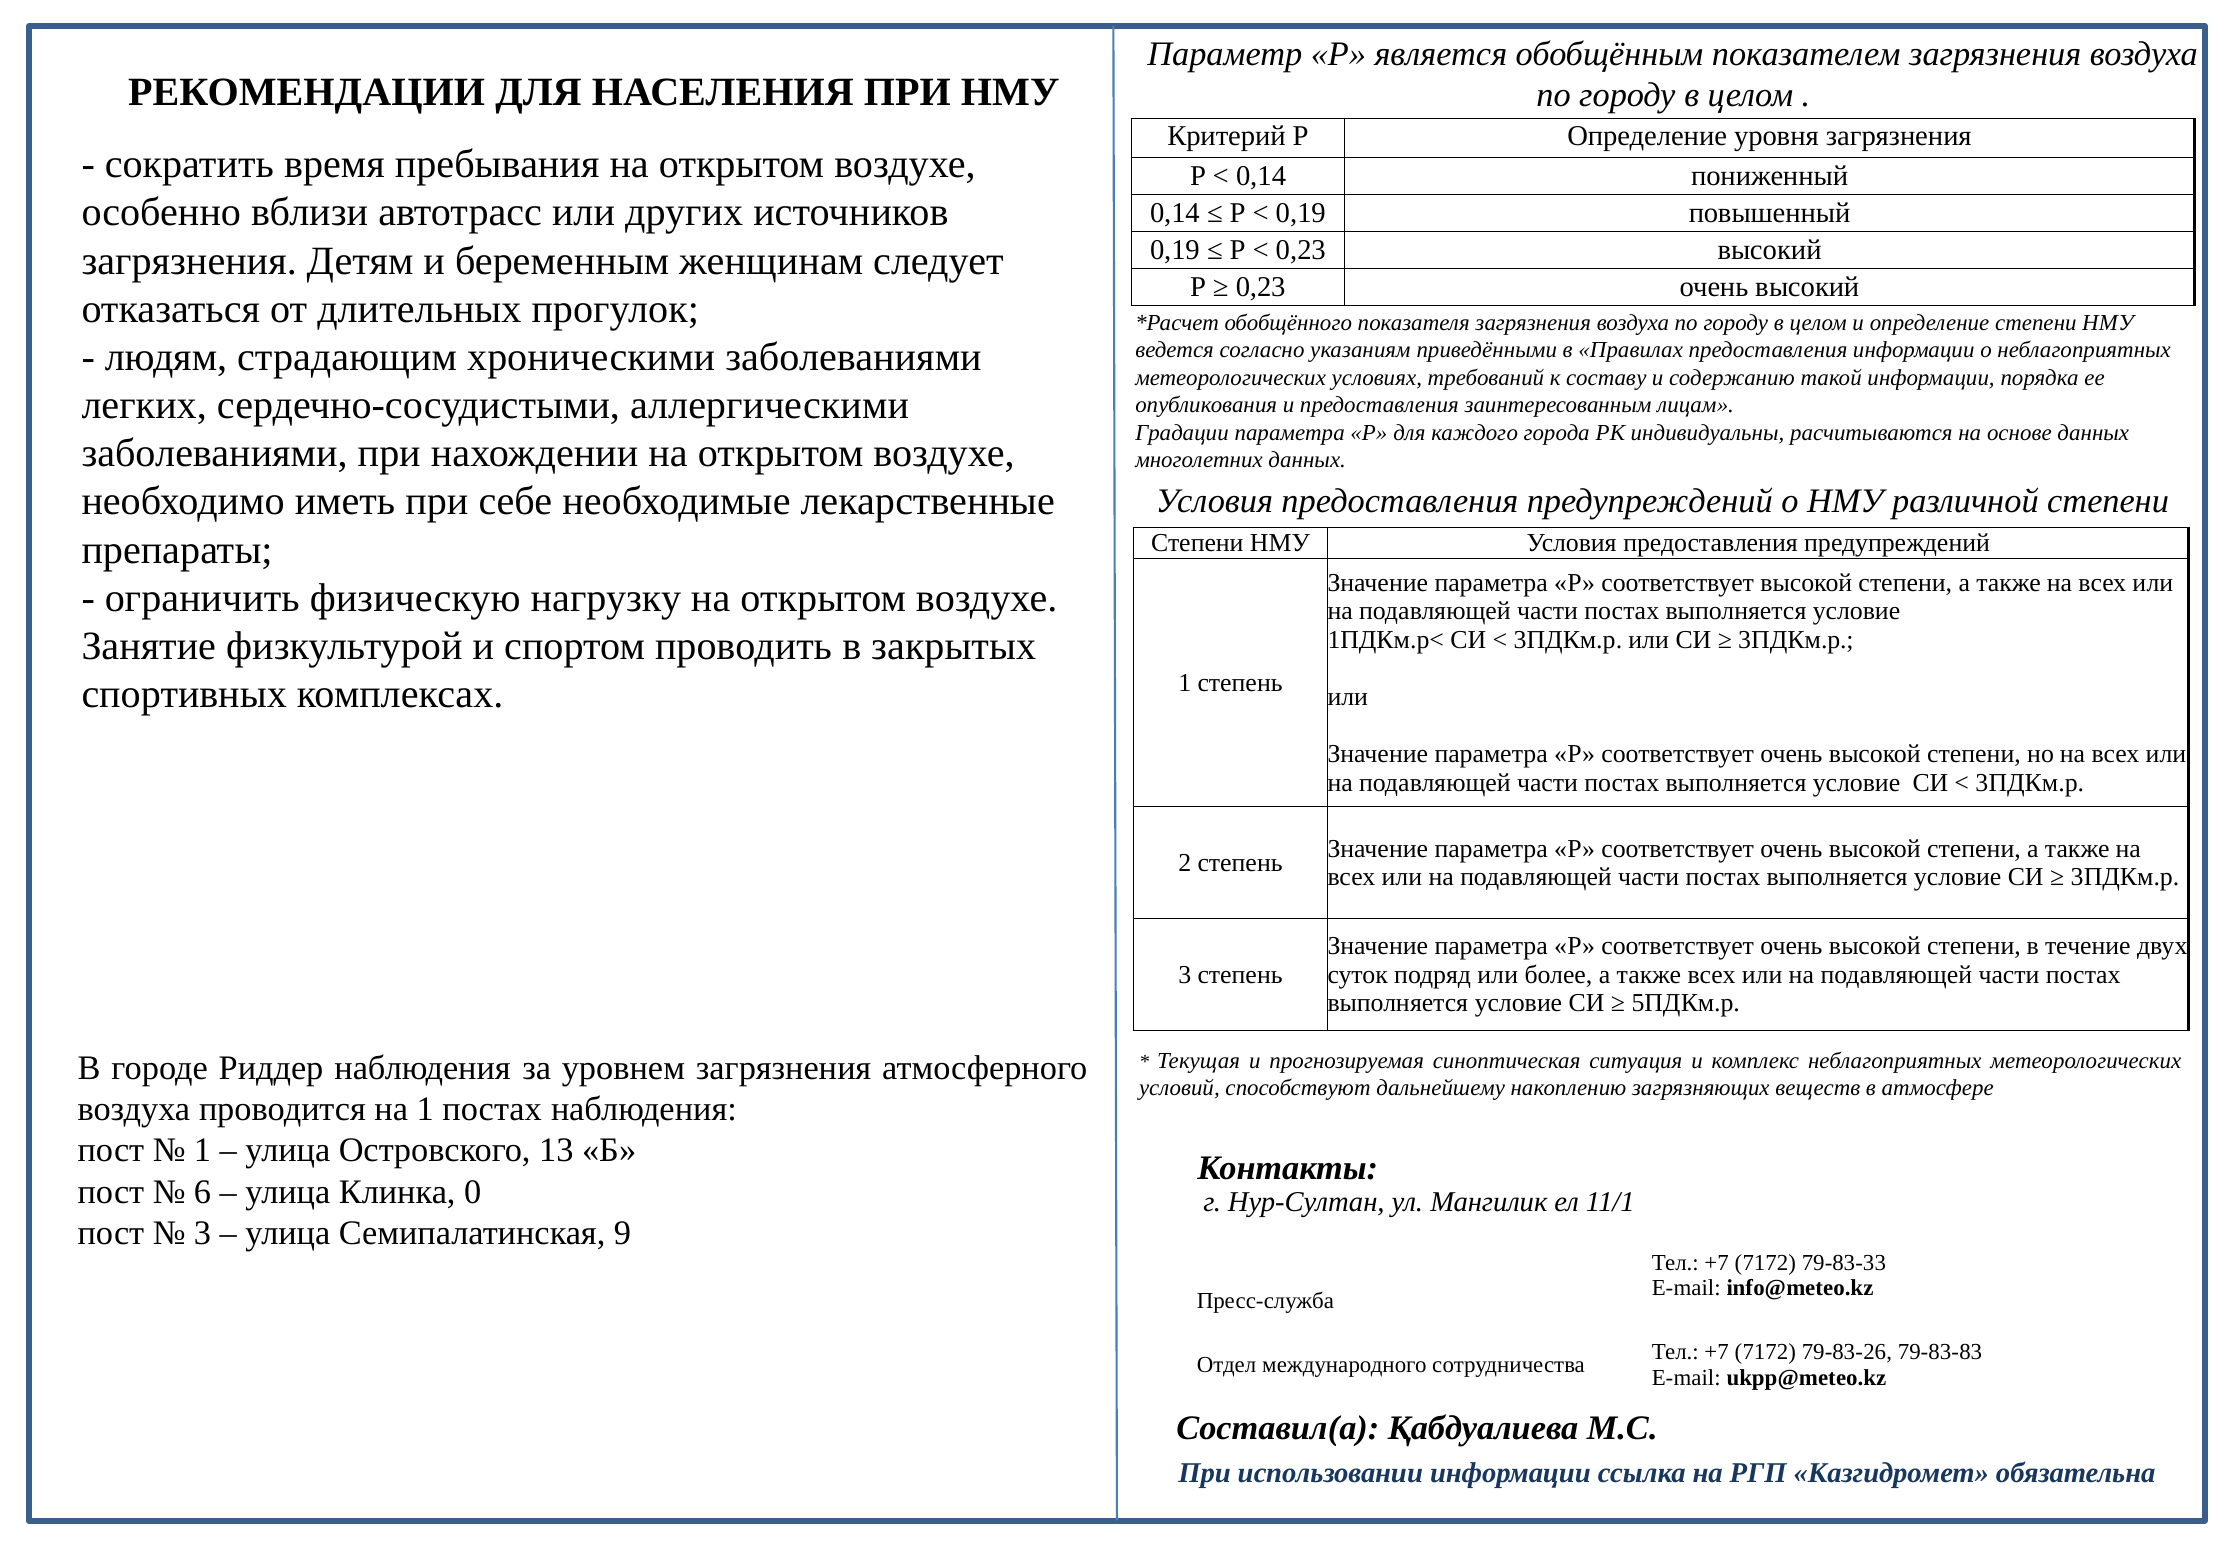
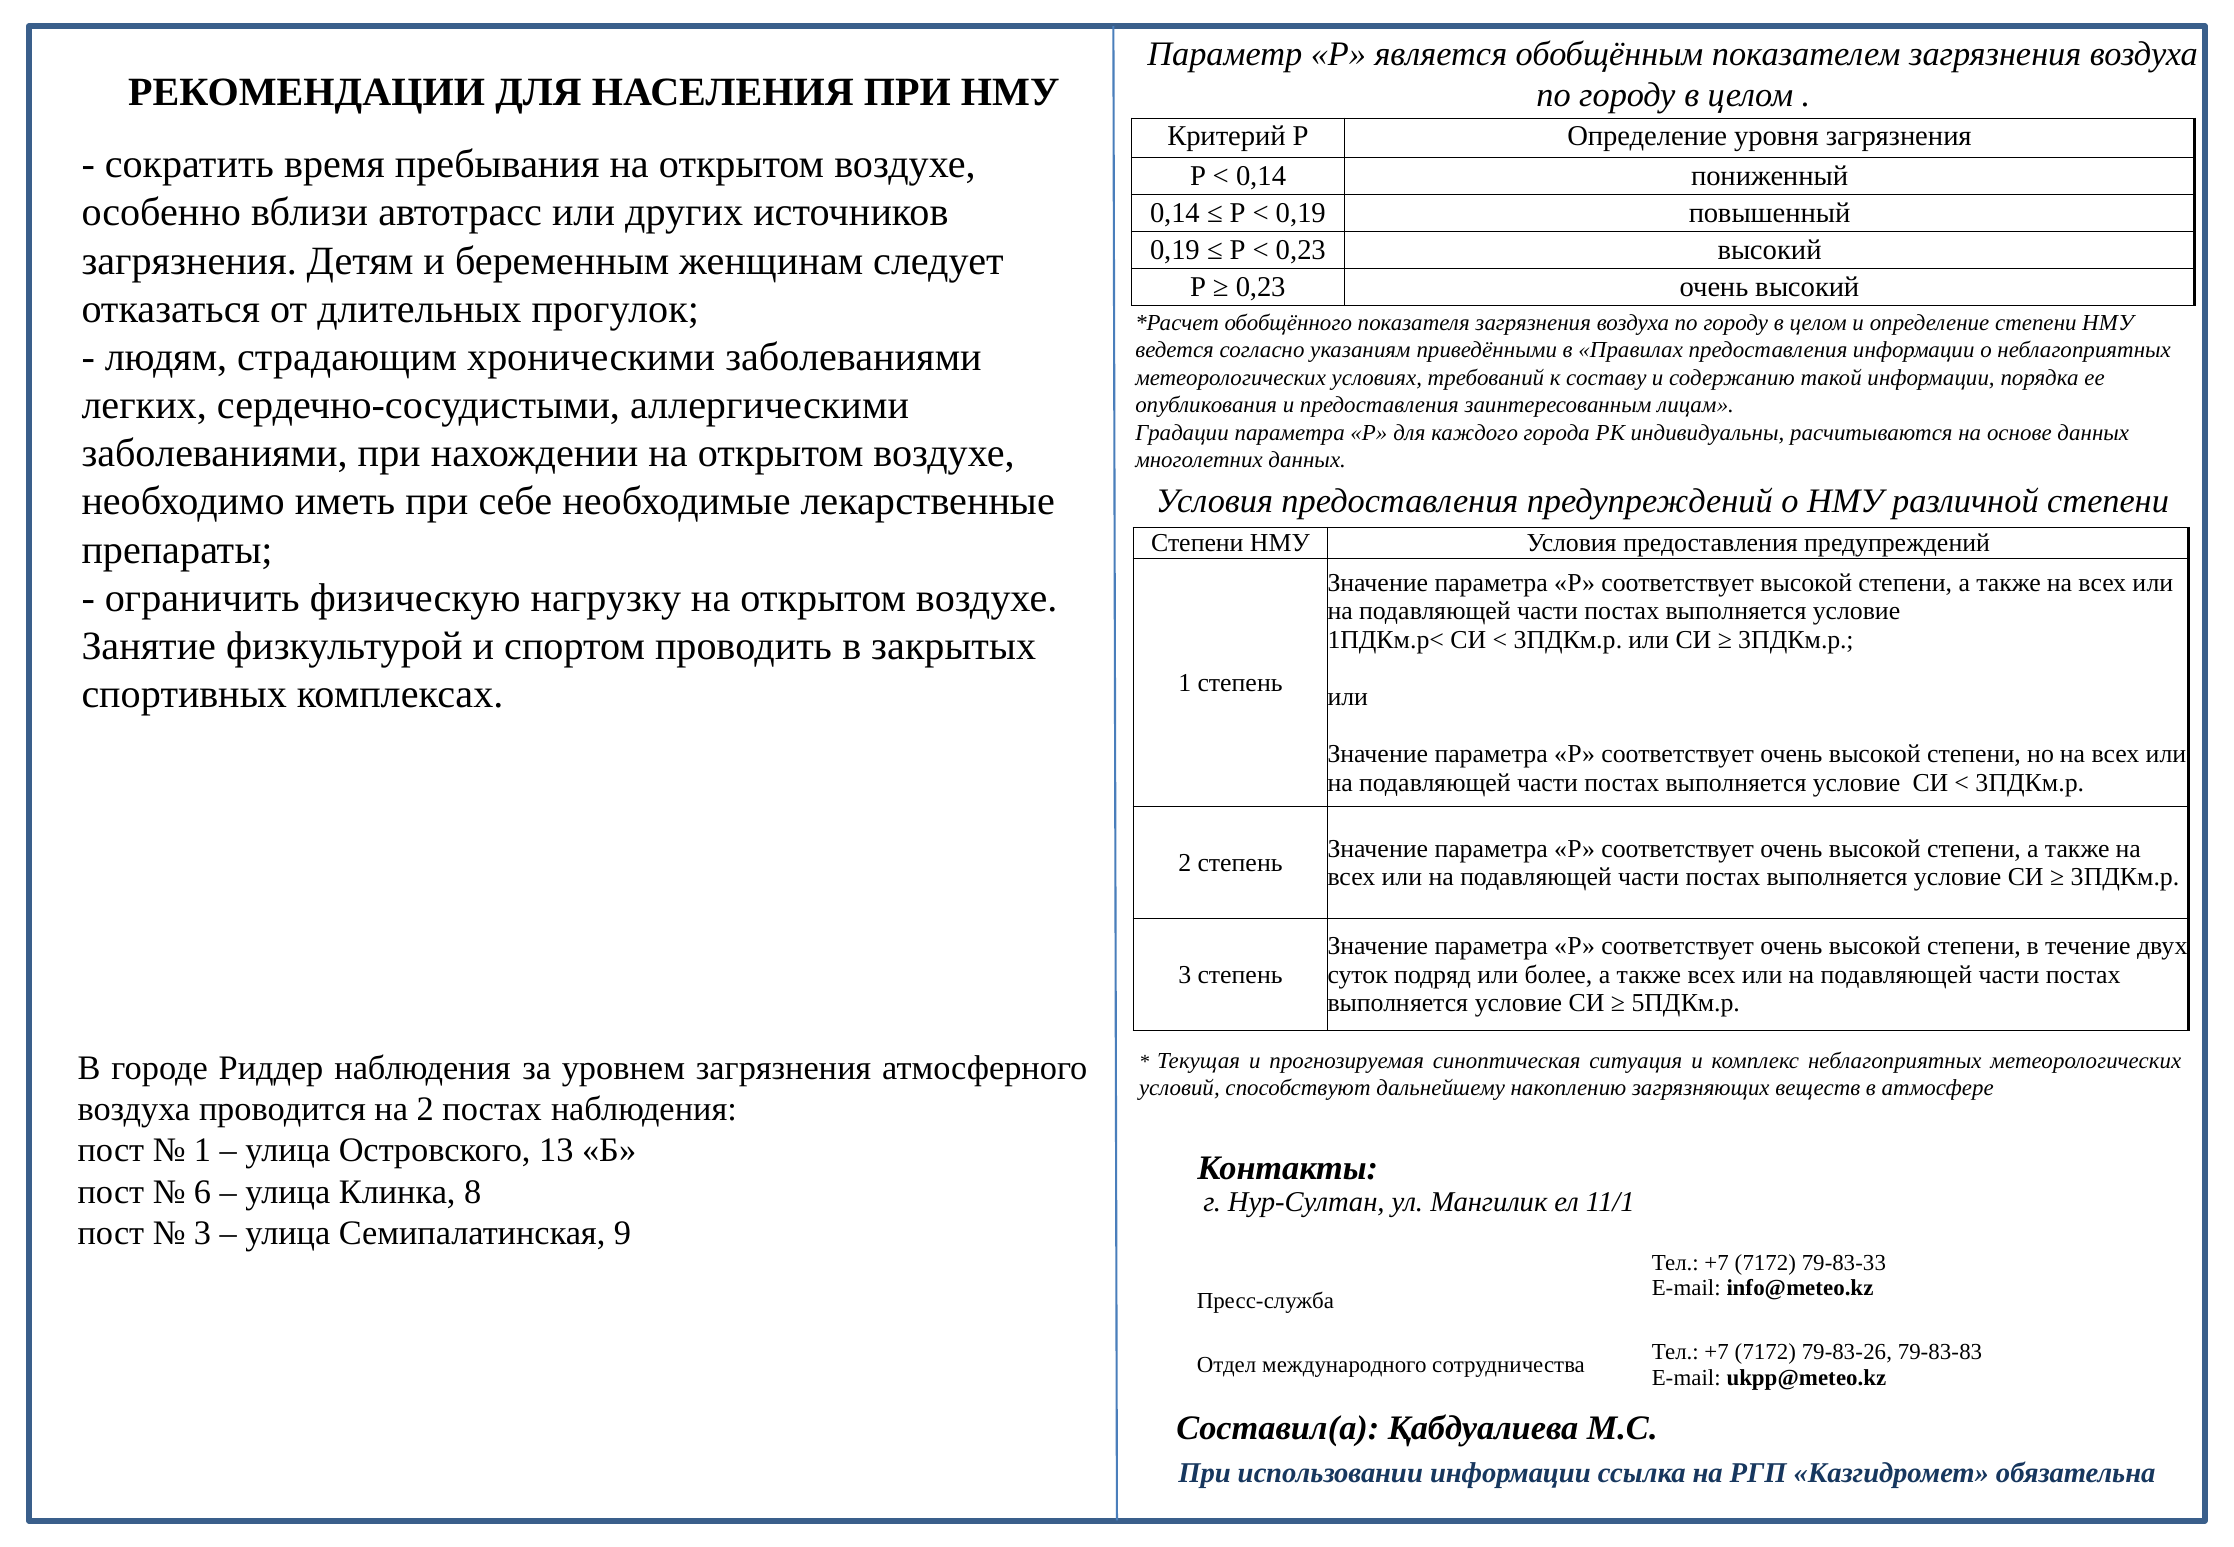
на 1: 1 -> 2 (425, 1109)
0: 0 -> 8 (473, 1191)
